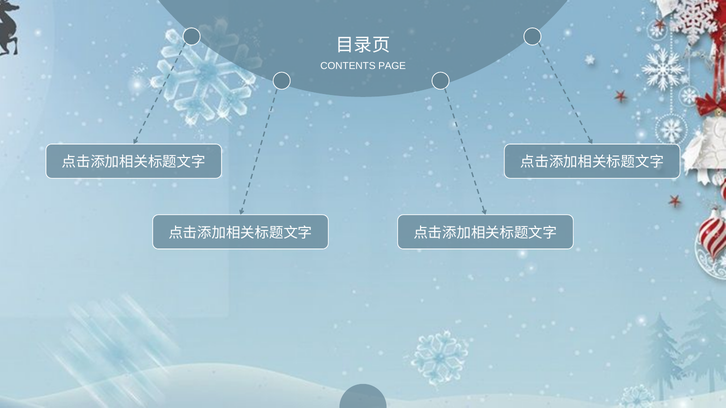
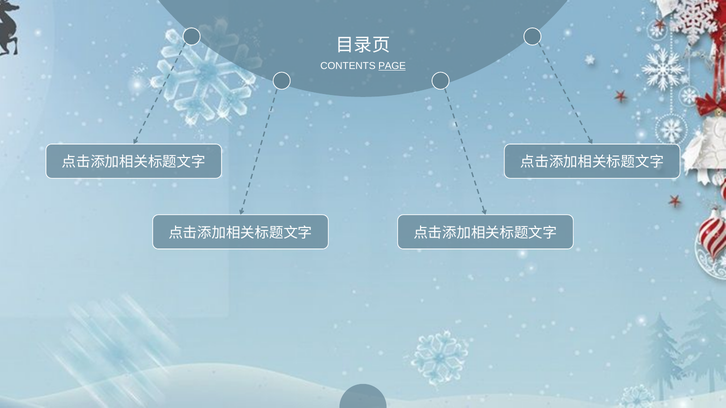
PAGE underline: none -> present (392, 66)
